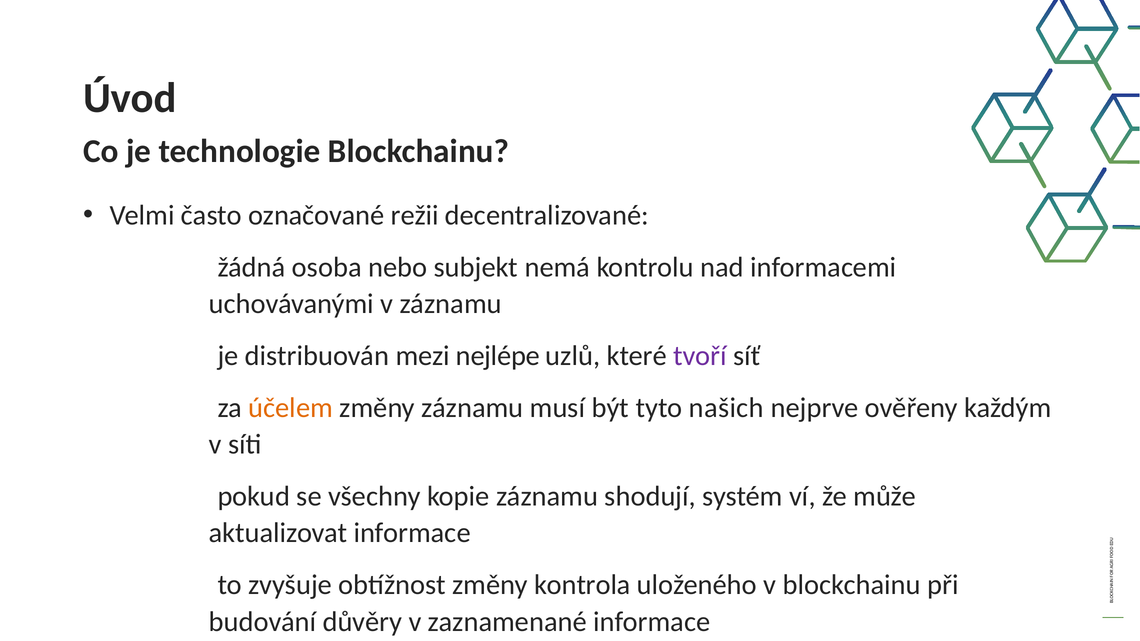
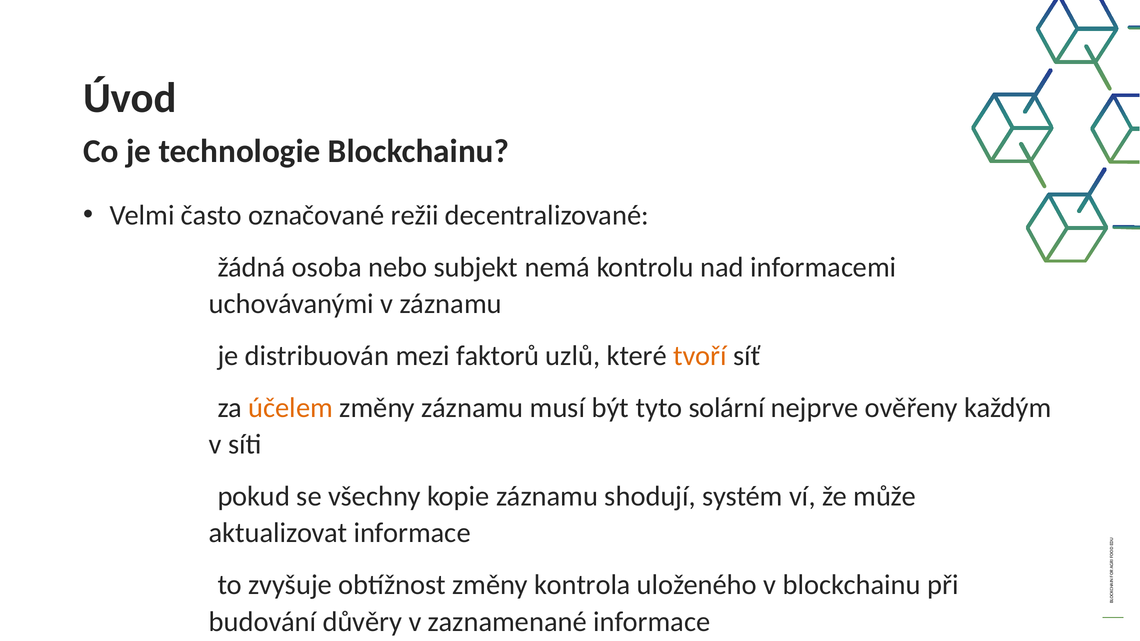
nejlépe: nejlépe -> faktorů (498, 356)
tvoří colour: purple -> orange (700, 356)
našich: našich -> solární (727, 408)
